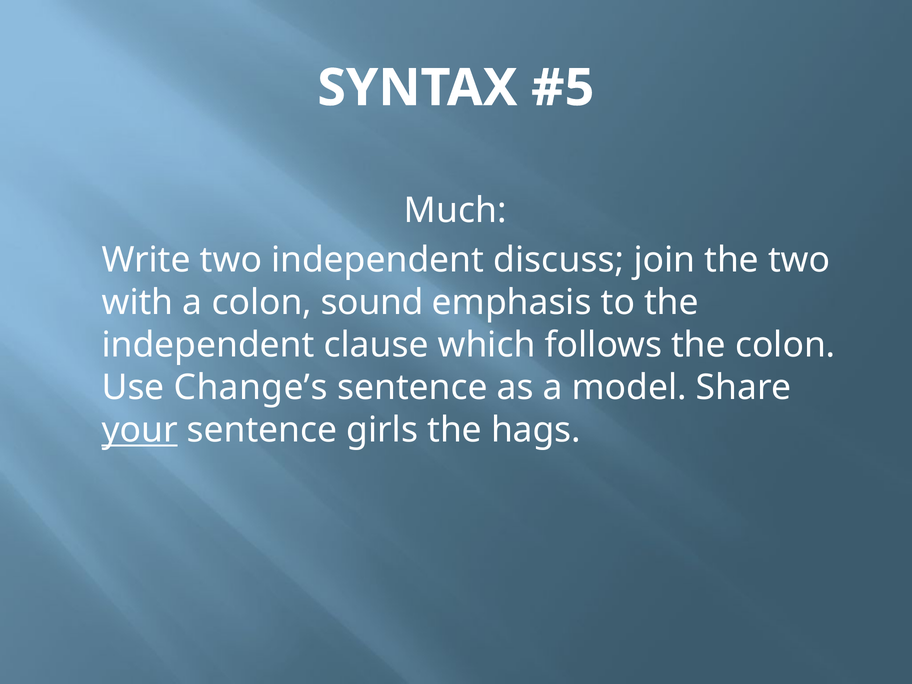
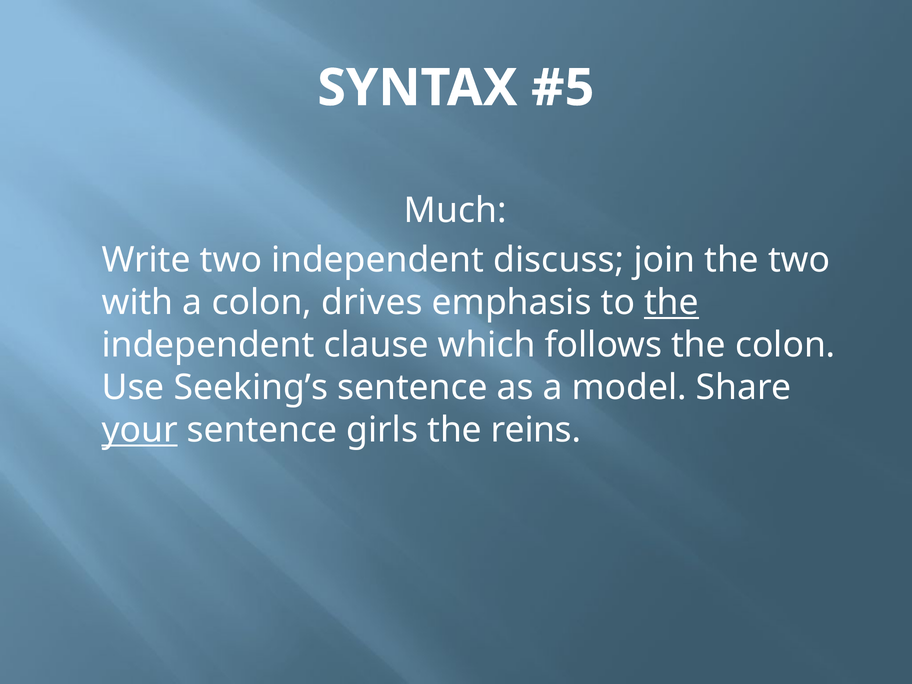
sound: sound -> drives (372, 303)
the underline: none -> present (671, 303)
Change’s: Change’s -> Seeking’s (251, 388)
hags: hags -> reins (536, 430)
